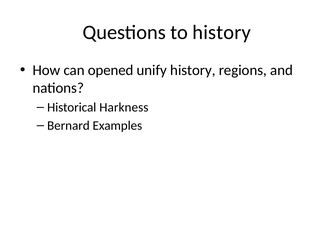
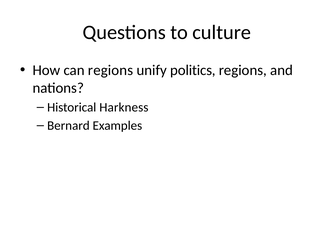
to history: history -> culture (222, 32)
can opened: opened -> regions (111, 70)
unify history: history -> politics (193, 70)
